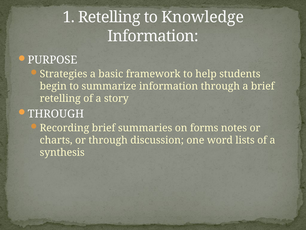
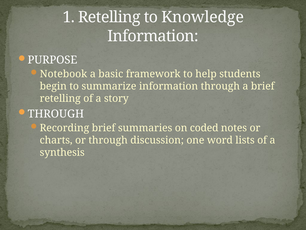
Strategies: Strategies -> Notebook (63, 74)
forms: forms -> coded (204, 128)
